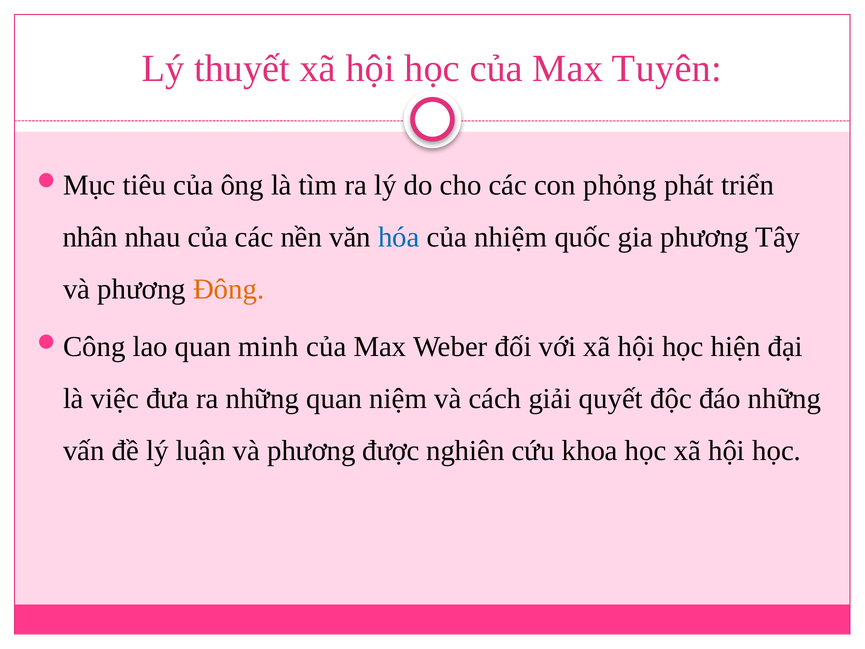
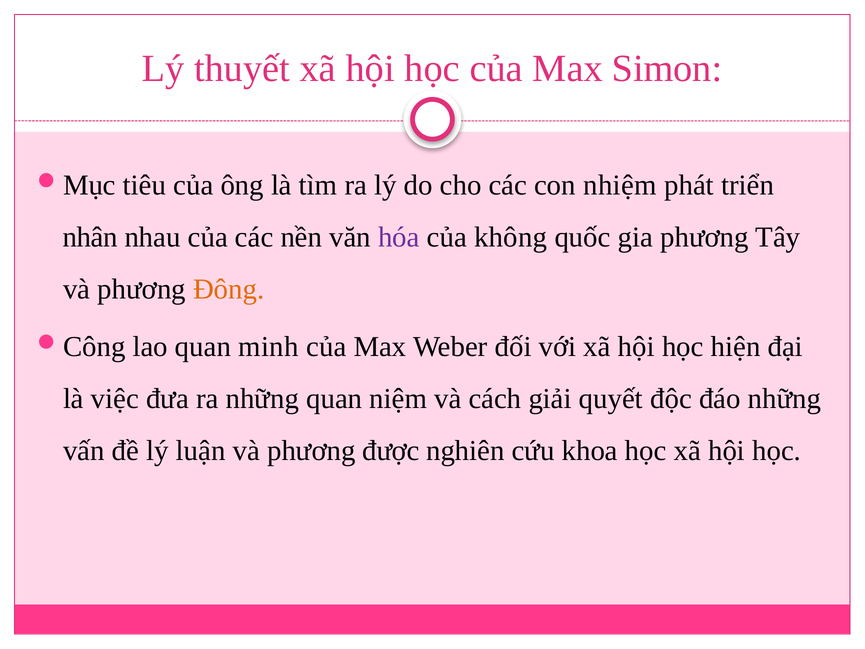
Tuyên: Tuyên -> Simon (667, 69)
phỏng: phỏng -> nhiệm (620, 185)
hóa colour: blue -> purple (399, 237)
nhiệm: nhiệm -> không (511, 237)
